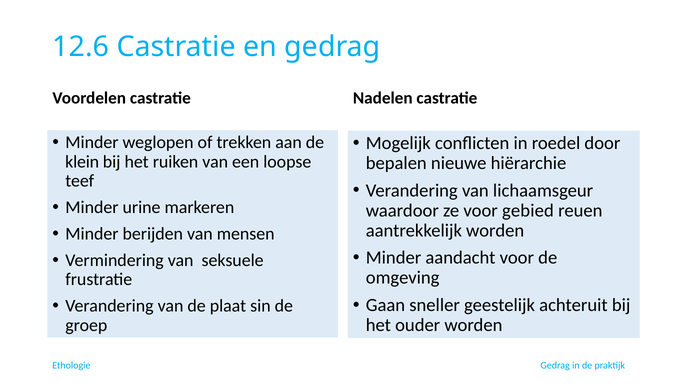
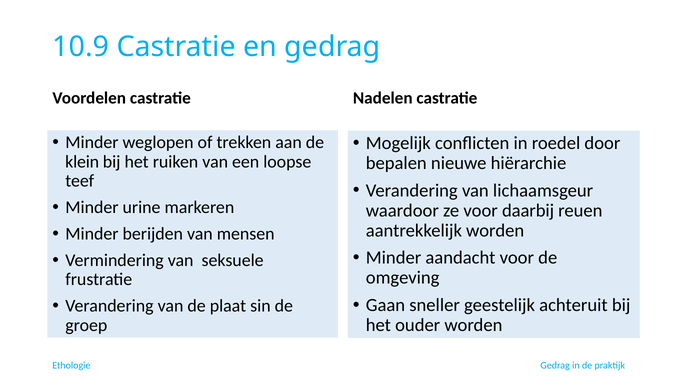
12.6: 12.6 -> 10.9 (81, 47)
gebied: gebied -> daarbij (528, 211)
